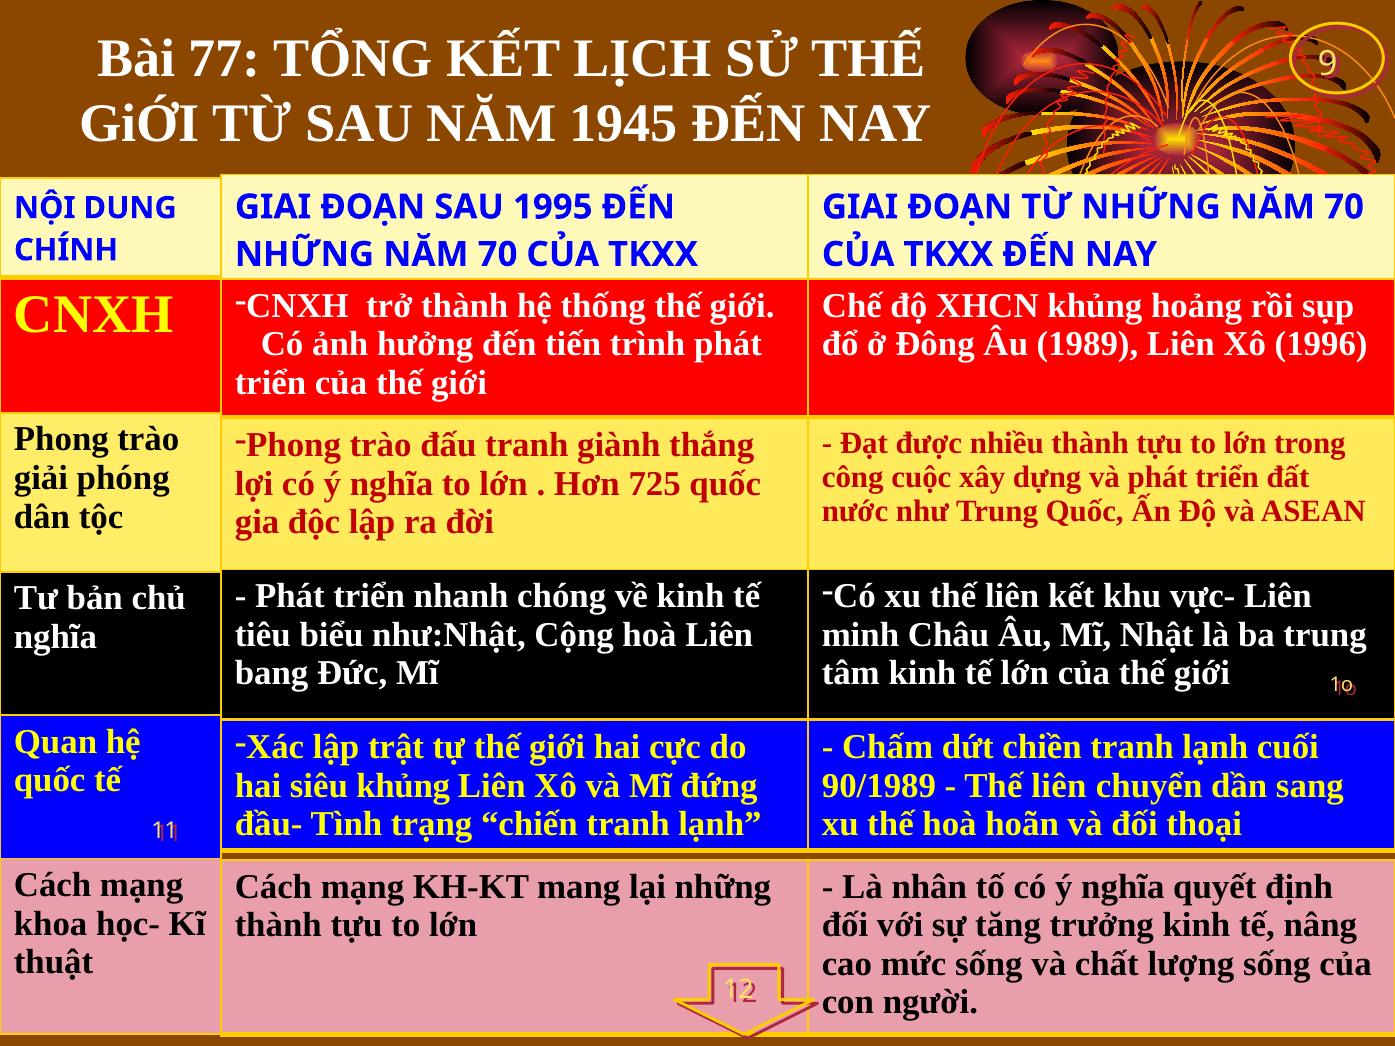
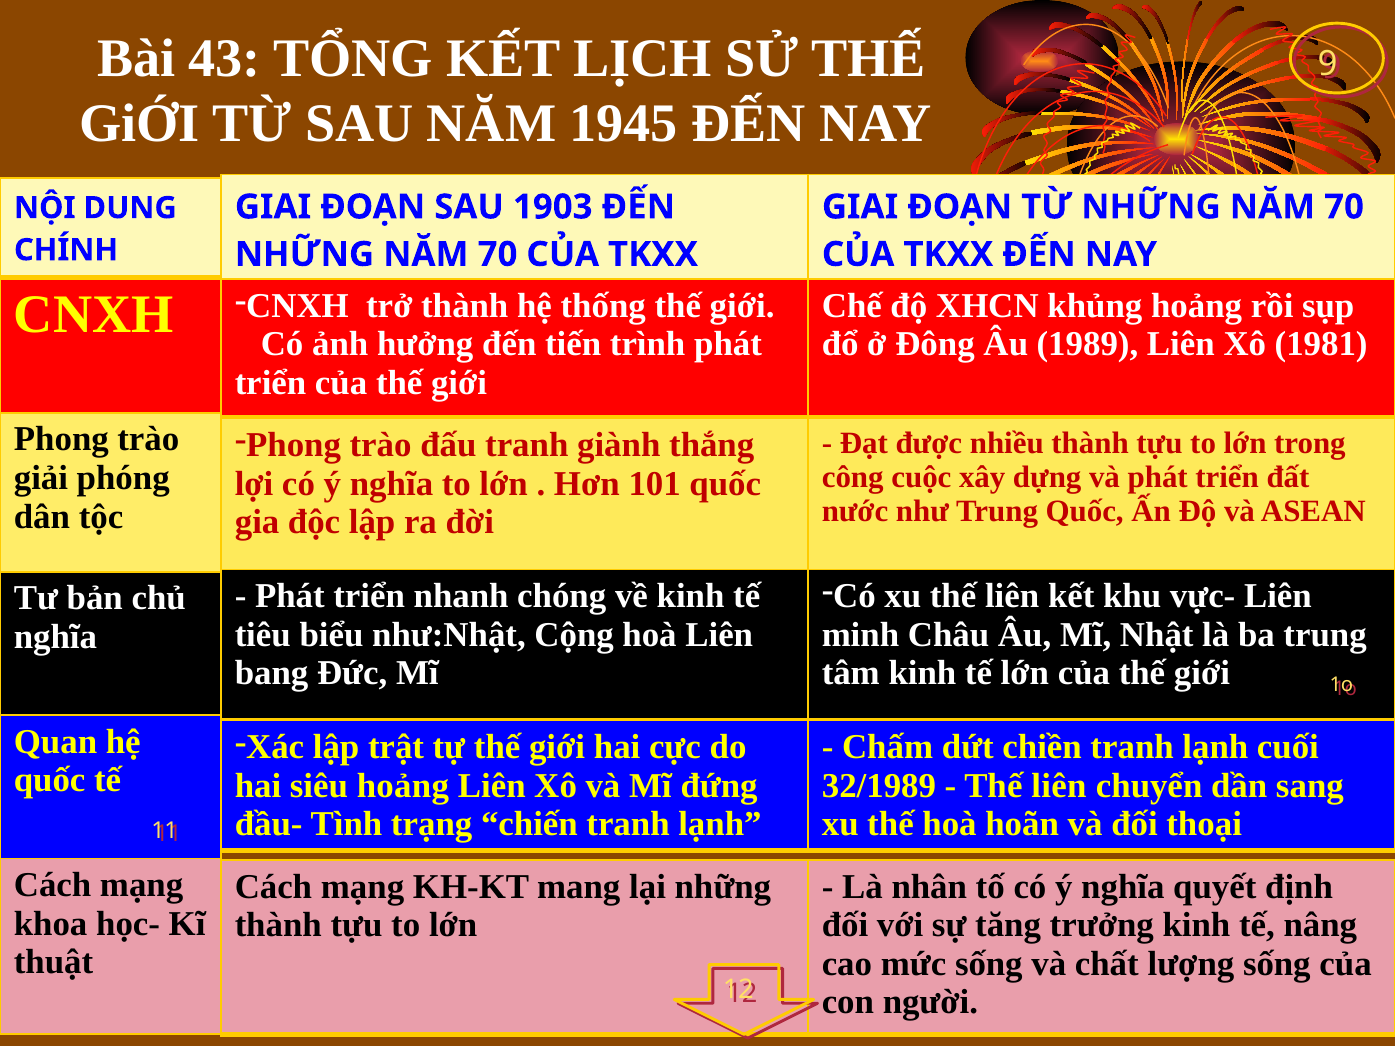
77: 77 -> 43 (225, 59)
1995: 1995 -> 1903 (553, 207)
1996: 1996 -> 1981 (1321, 344)
725: 725 -> 101 (655, 484)
siêu khủng: khủng -> hoảng (403, 786)
90/1989: 90/1989 -> 32/1989 (879, 786)
